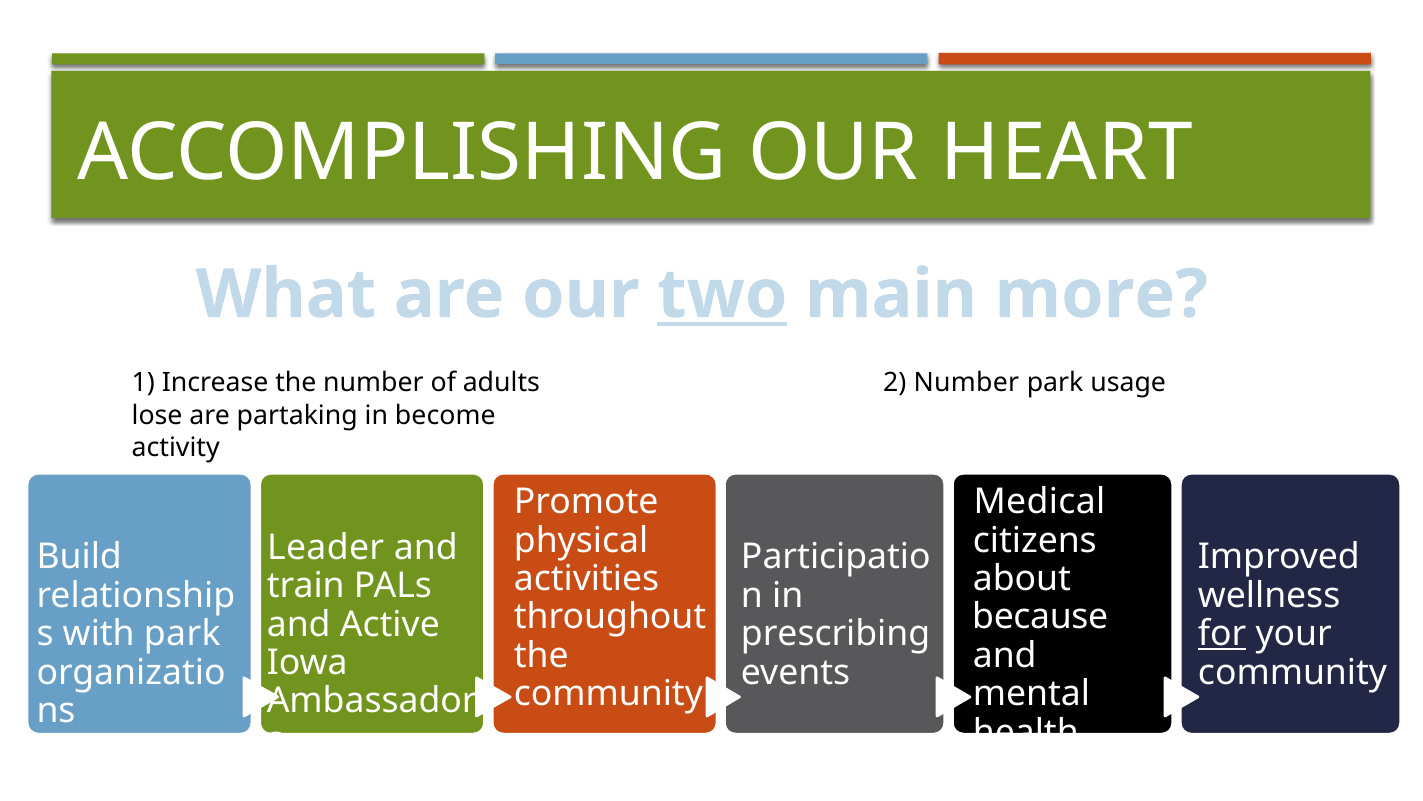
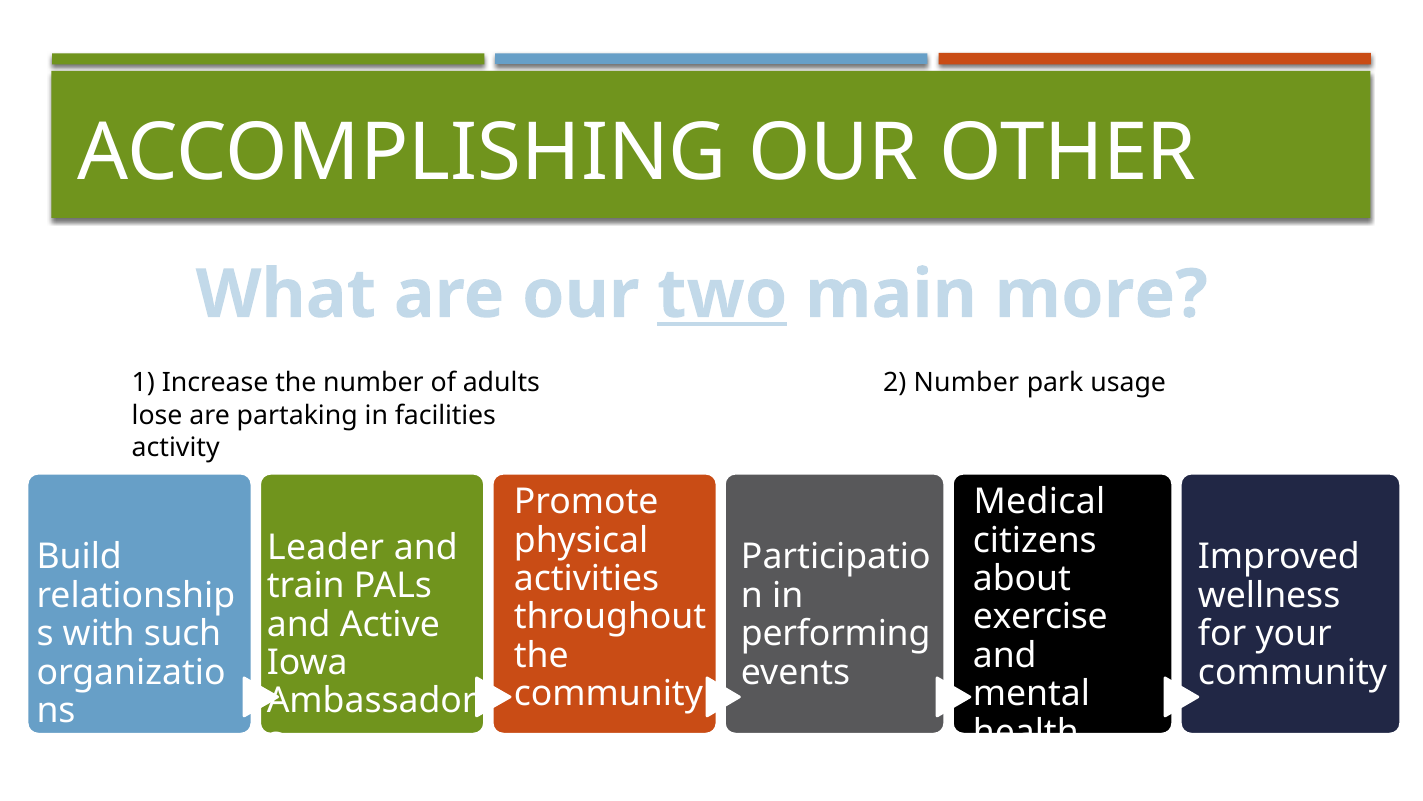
HEART: HEART -> OTHER (1068, 153)
become: become -> facilities (445, 415)
because: because -> exercise (1040, 617)
with park: park -> such (183, 633)
prescribing: prescribing -> performing (836, 633)
for underline: present -> none (1222, 633)
